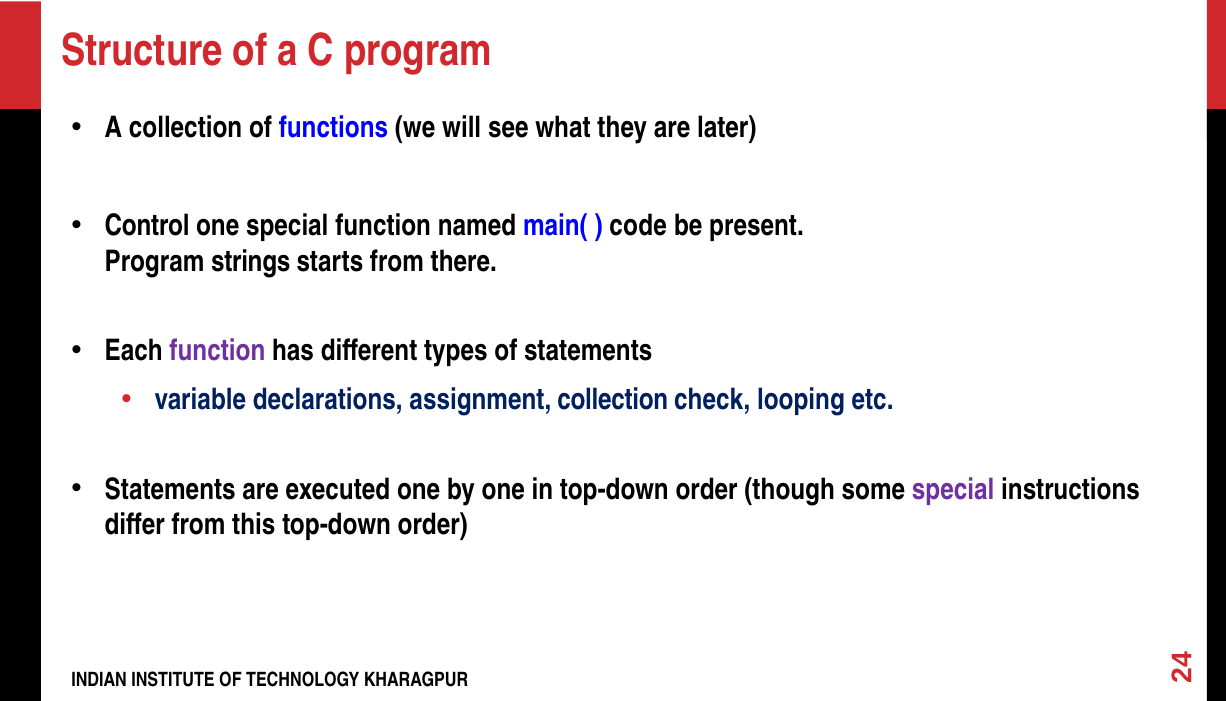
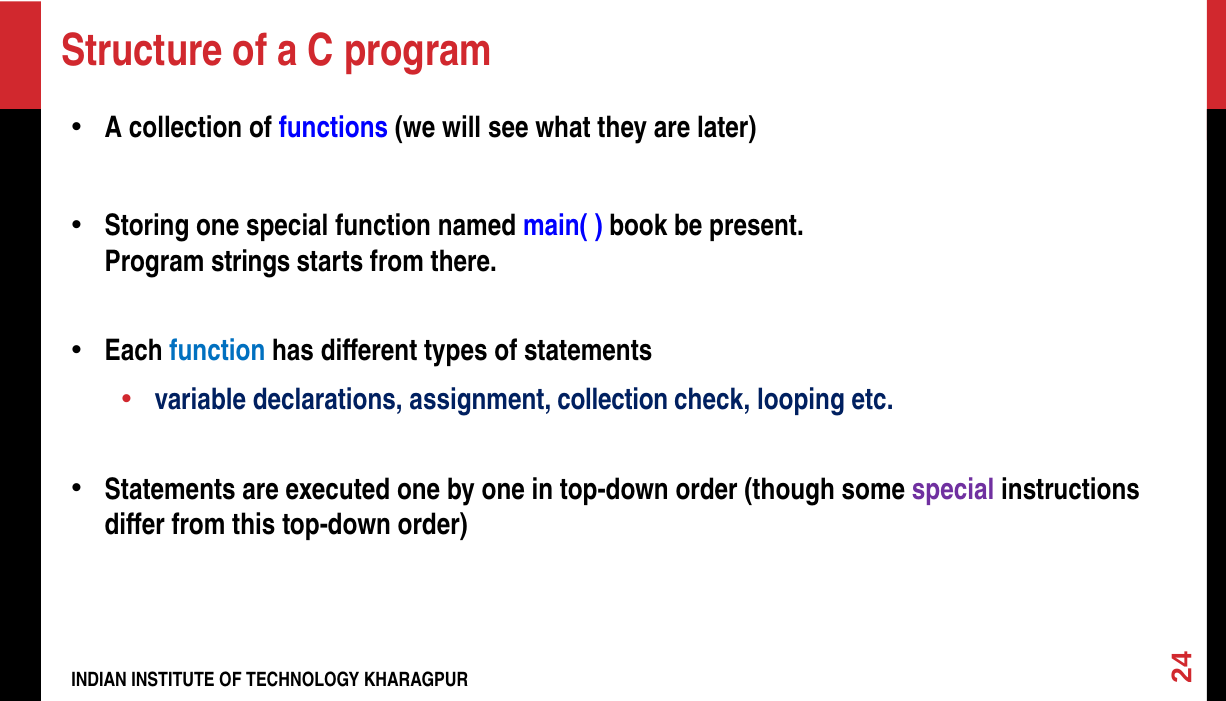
Control: Control -> Storing (147, 226)
code: code -> book (638, 226)
function colour: purple -> blue (217, 351)
